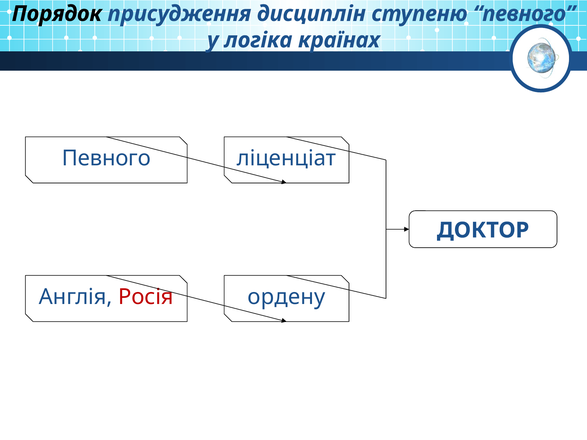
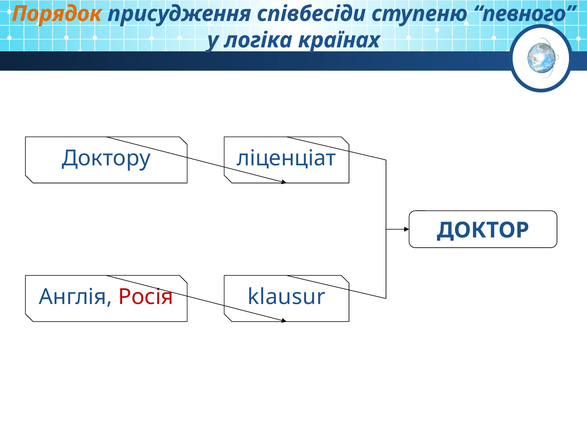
Порядок colour: black -> orange (57, 14)
дисциплін: дисциплін -> співбесіди (311, 14)
Певного: Певного -> Доктору (106, 158)
ордену: ордену -> klausur (286, 297)
